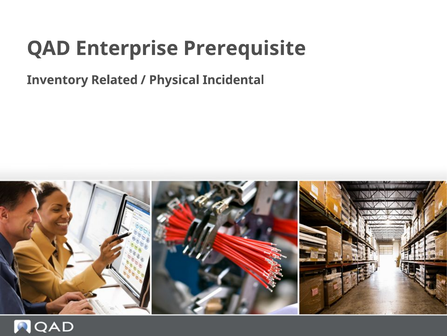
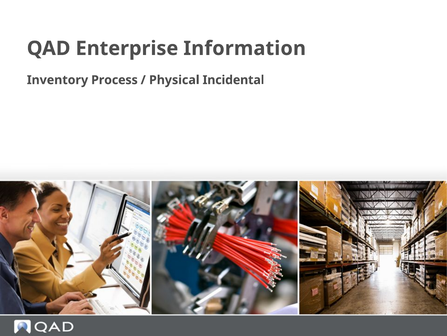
Prerequisite: Prerequisite -> Information (245, 48)
Related: Related -> Process (114, 80)
